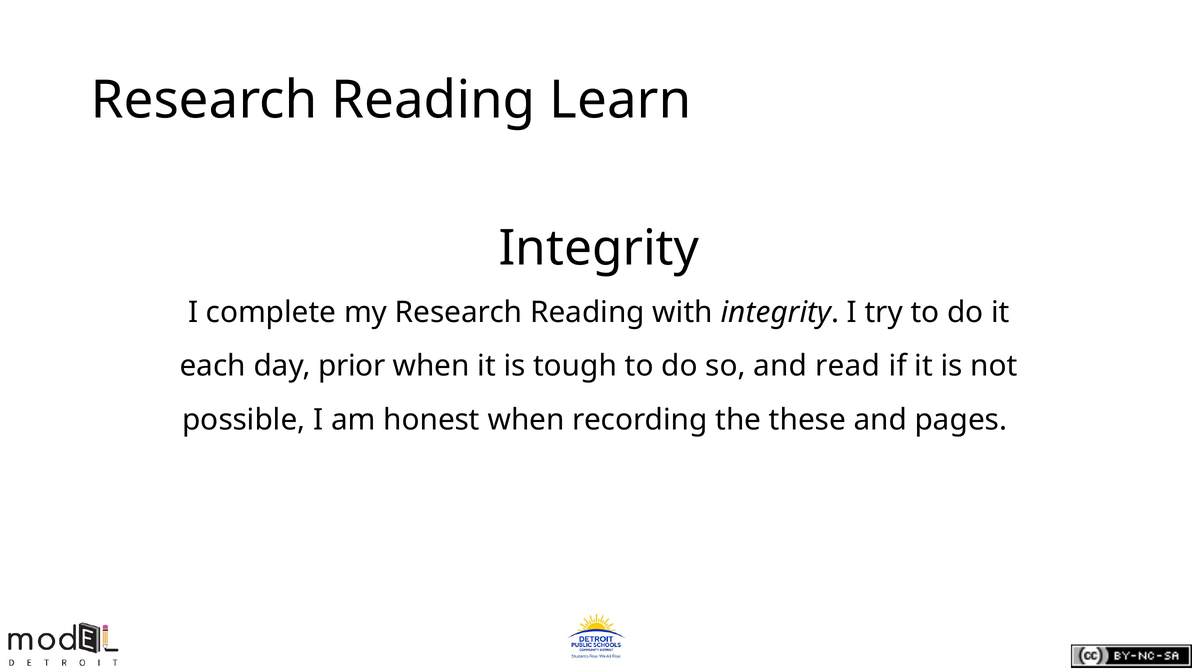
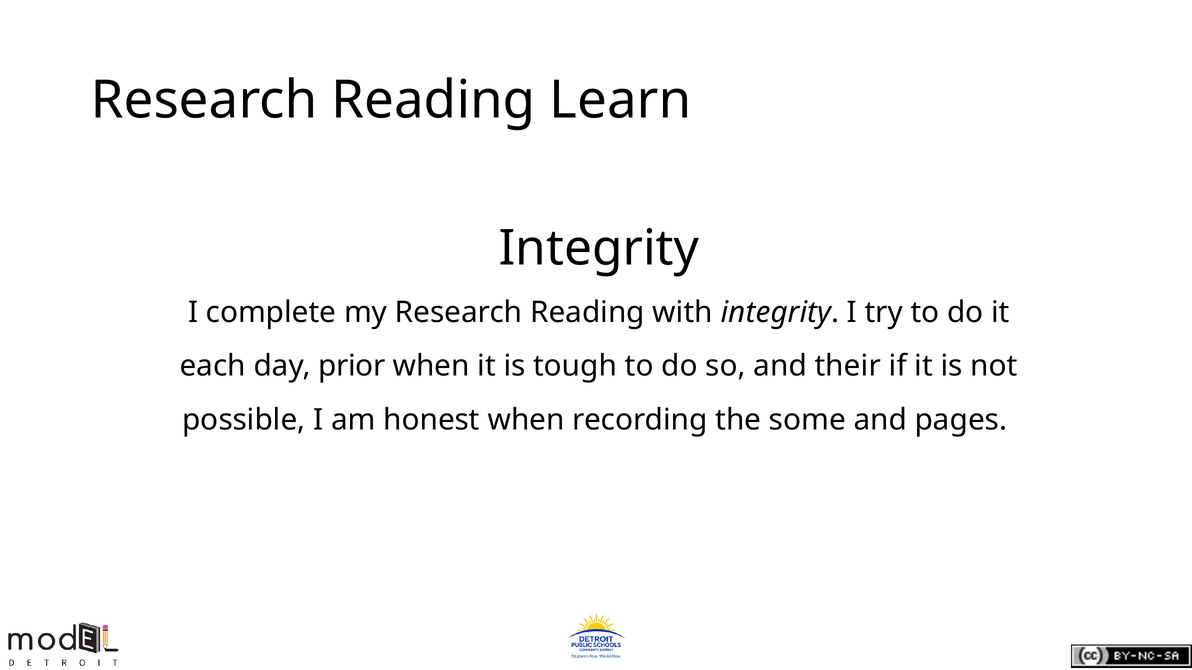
read: read -> their (848, 366)
these: these -> some (807, 420)
